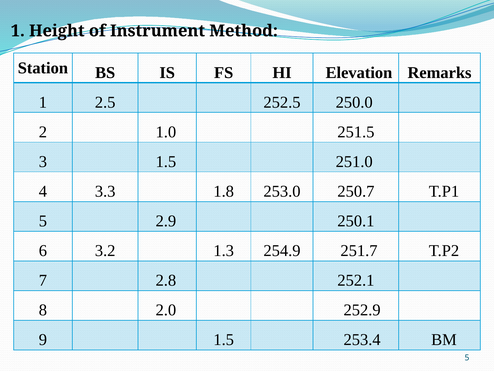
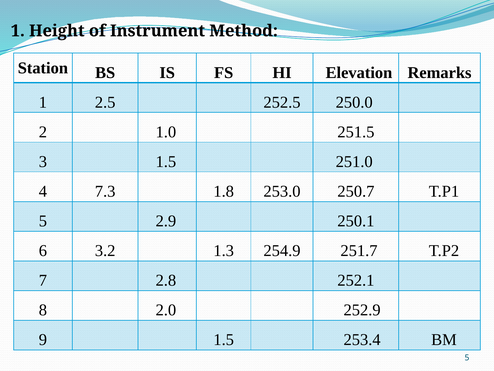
3.3: 3.3 -> 7.3 (105, 191)
